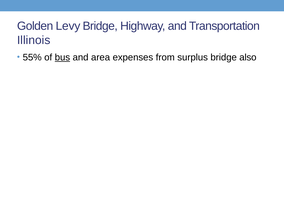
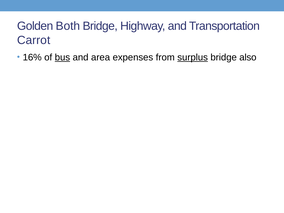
Levy: Levy -> Both (68, 26)
Illinois: Illinois -> Carrot (34, 40)
55%: 55% -> 16% (32, 57)
surplus underline: none -> present (193, 57)
